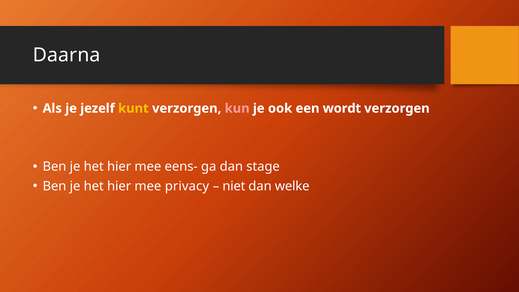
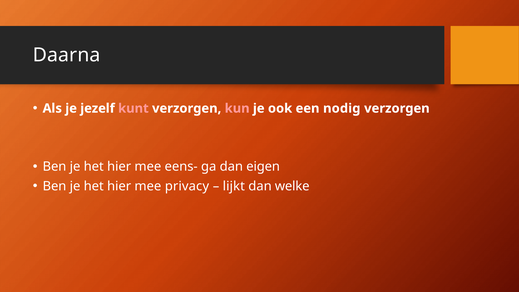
kunt colour: yellow -> pink (133, 108)
wordt: wordt -> nodig (342, 108)
stage: stage -> eigen (263, 167)
niet: niet -> lijkt (234, 186)
